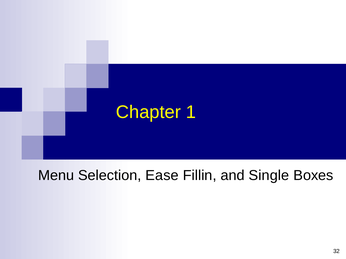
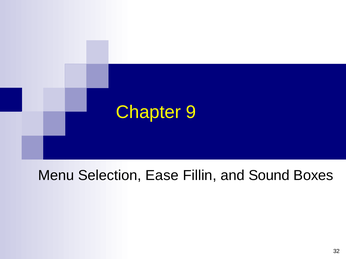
1: 1 -> 9 (191, 112)
Single: Single -> Sound (269, 176)
